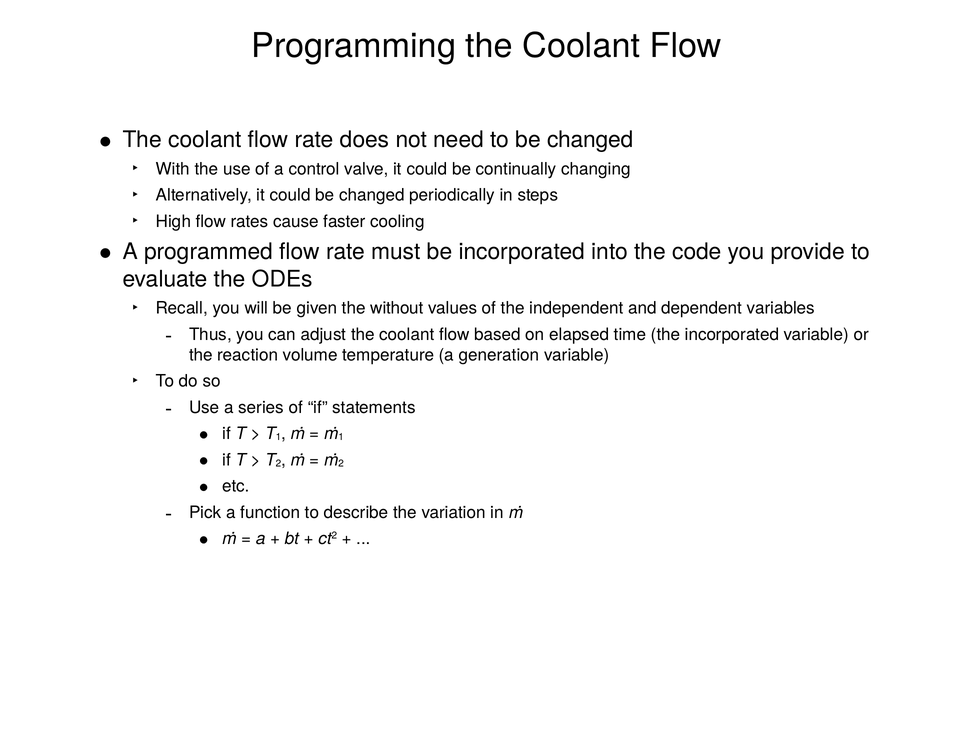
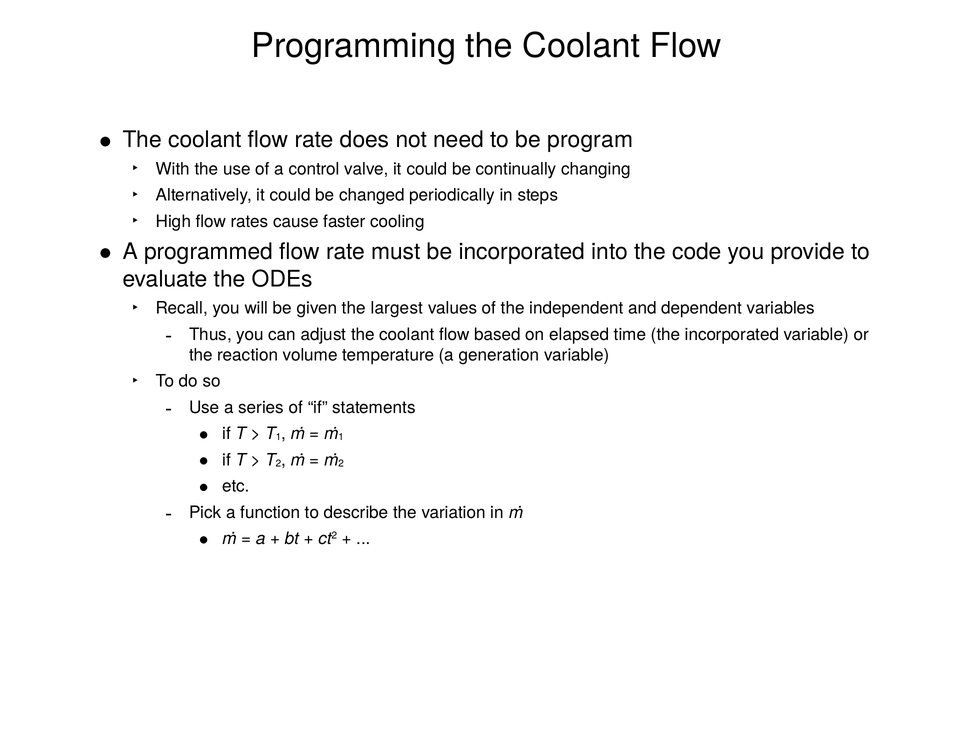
to be changed: changed -> program (590, 140)
without: without -> largest (397, 308)
